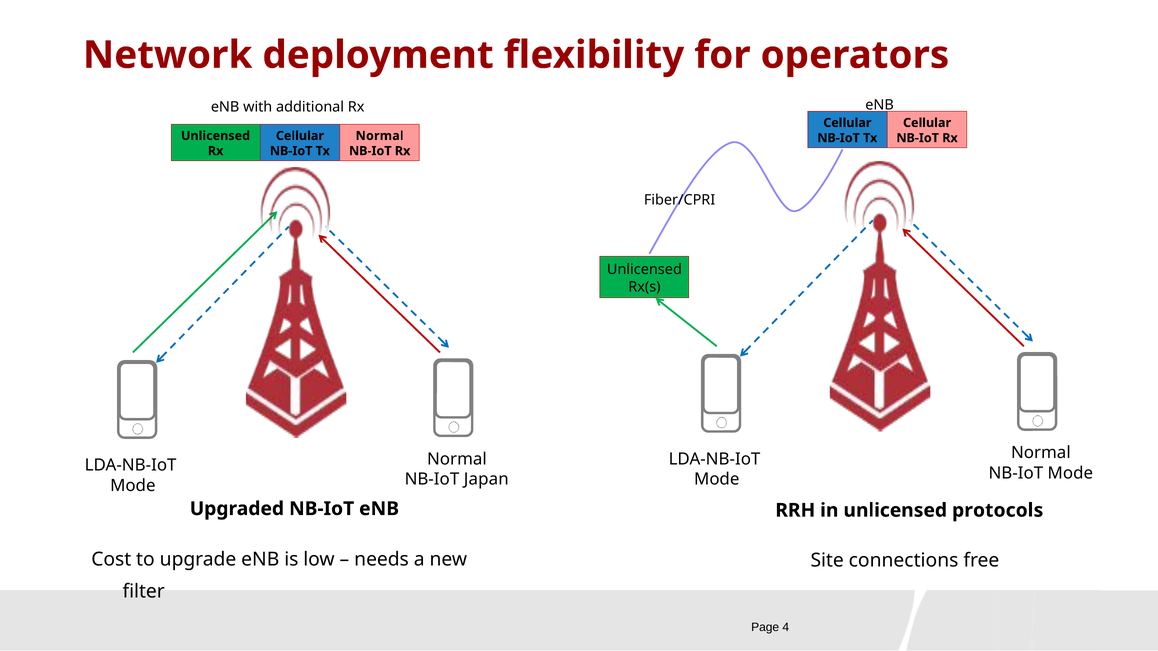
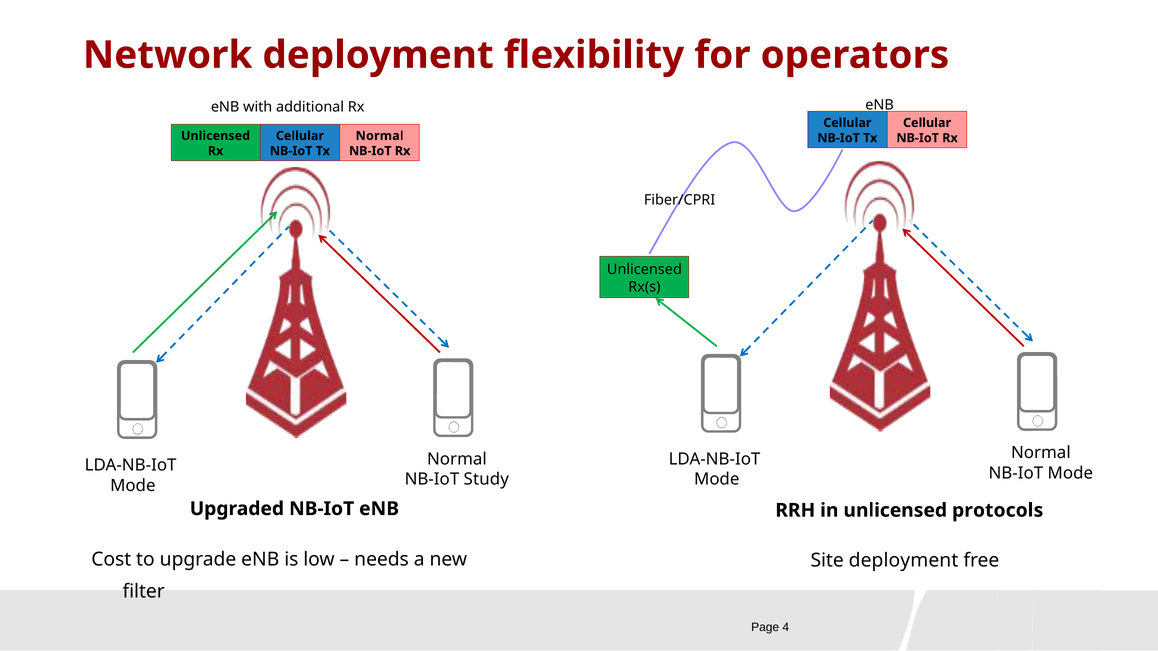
Japan: Japan -> Study (486, 480)
Site connections: connections -> deployment (904, 561)
